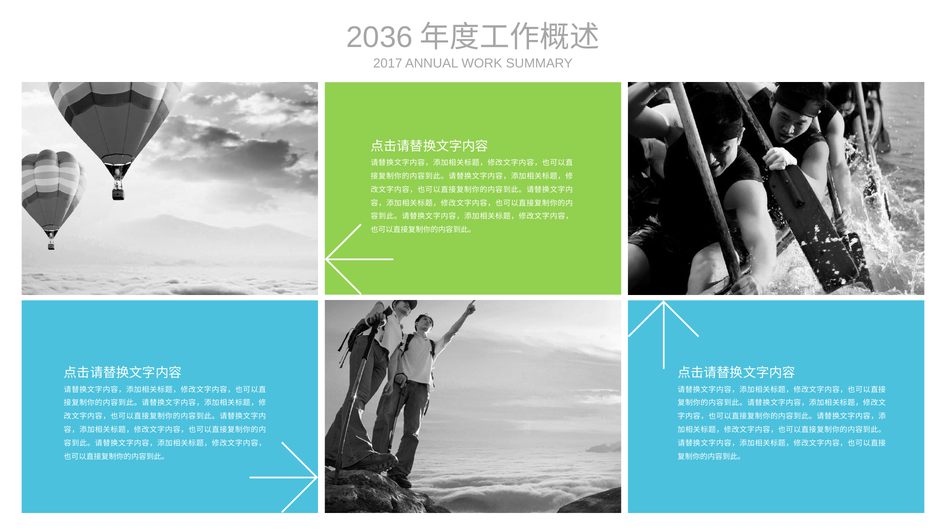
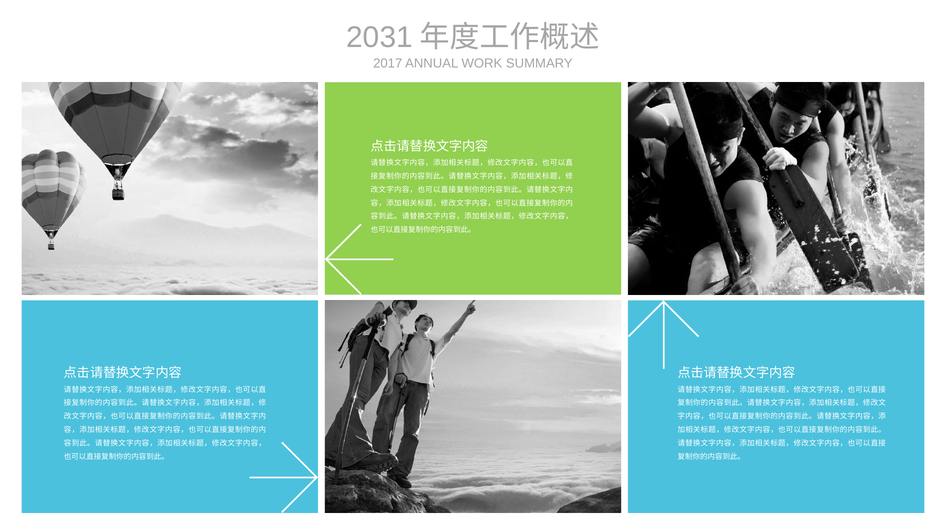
2036: 2036 -> 2031 (380, 37)
